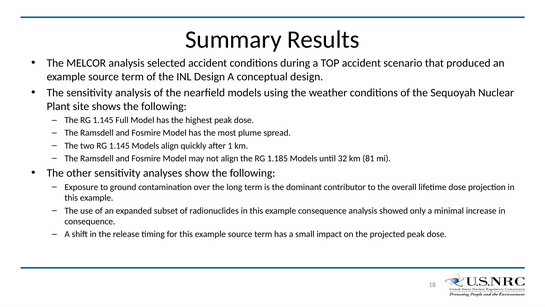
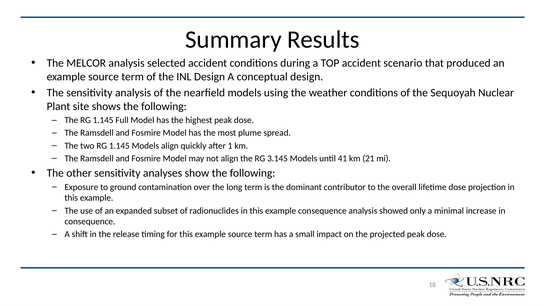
1.185: 1.185 -> 3.145 (278, 158)
32: 32 -> 41 (342, 158)
81: 81 -> 21 (368, 158)
